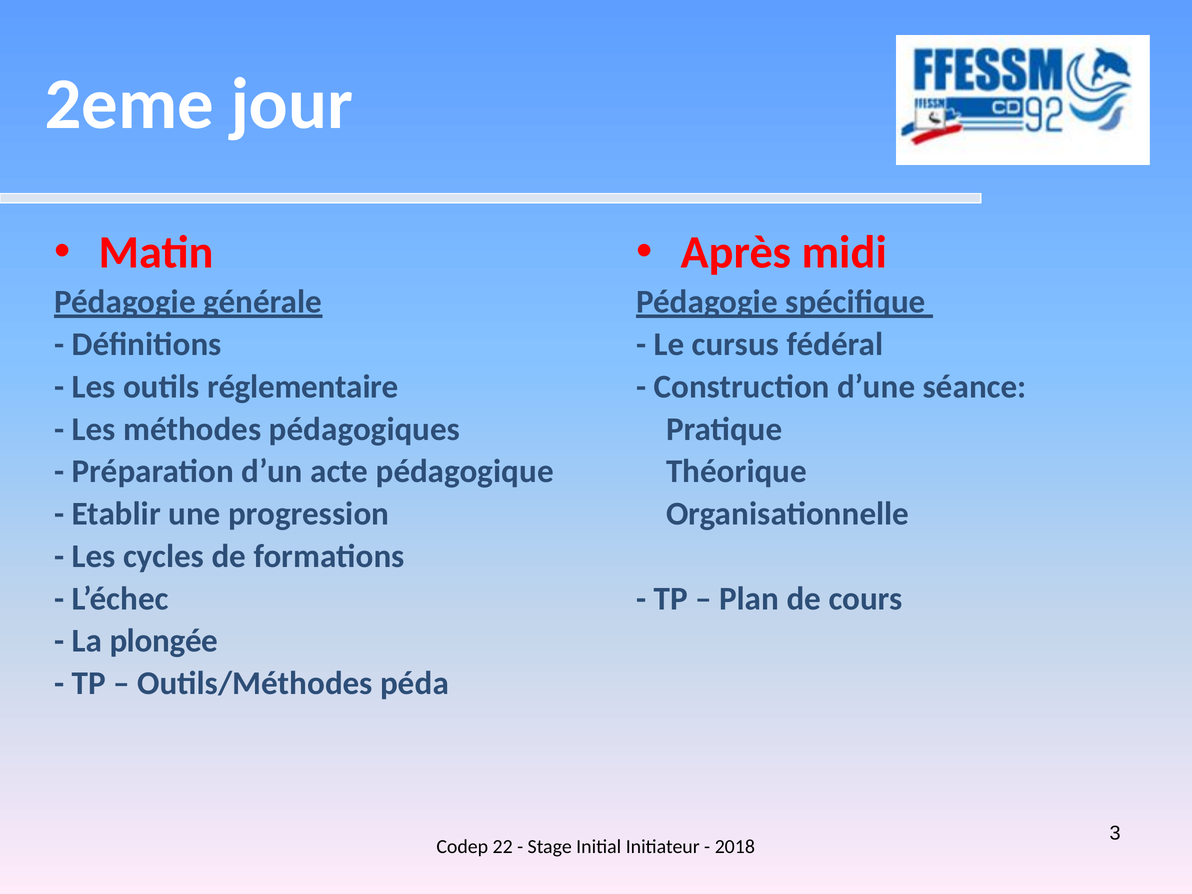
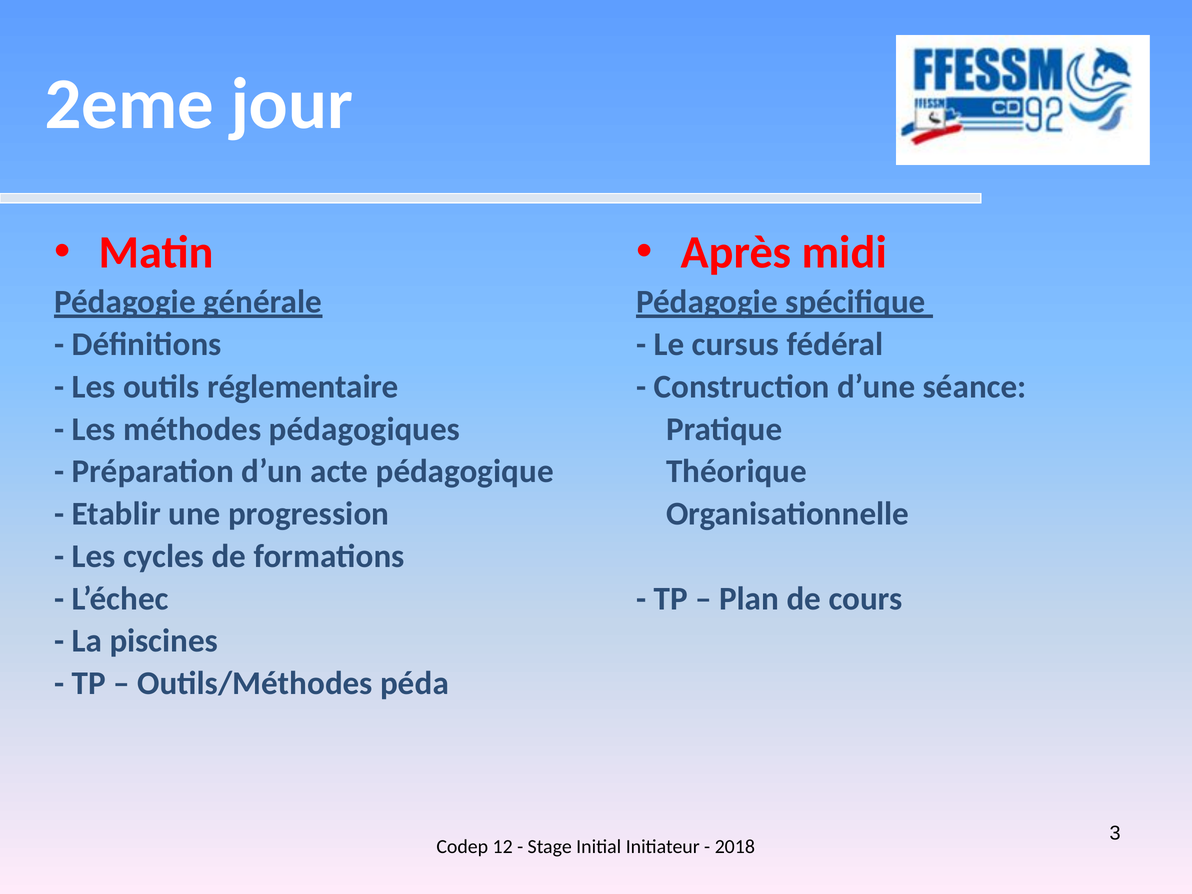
plongée: plongée -> piscines (164, 641)
22: 22 -> 12 (503, 847)
